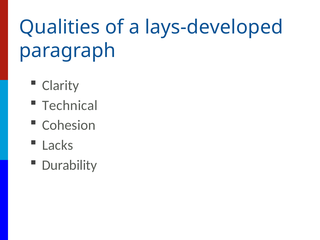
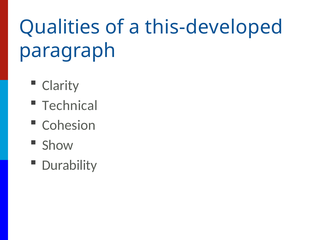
lays-developed: lays-developed -> this-developed (214, 27)
Lacks: Lacks -> Show (58, 145)
